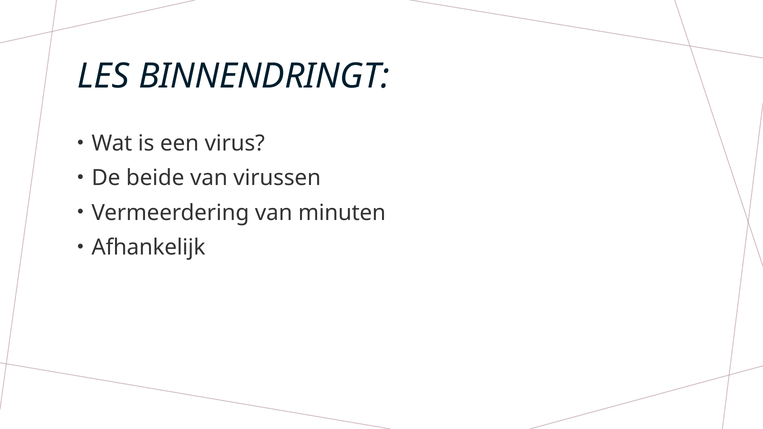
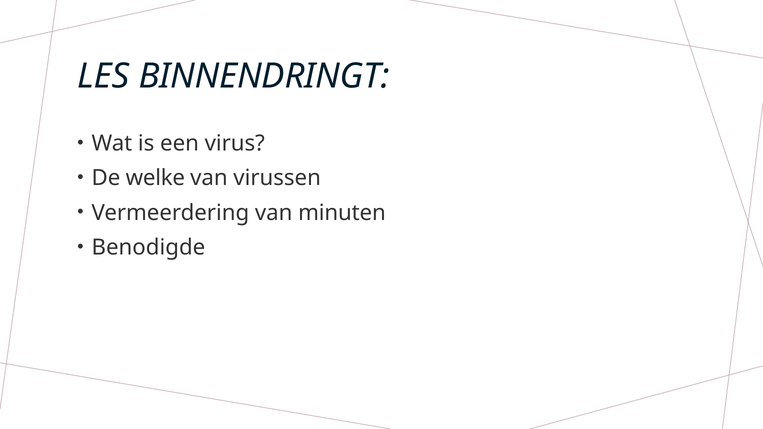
beide: beide -> welke (155, 178)
Afhankelijk: Afhankelijk -> Benodigde (148, 248)
